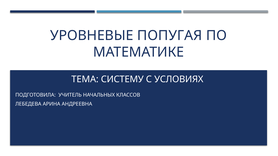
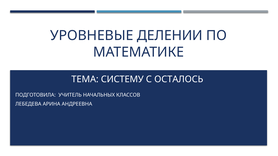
ПОПУГАЯ: ПОПУГАЯ -> ДЕЛЕНИИ (170, 36)
УСЛОВИЯХ: УСЛОВИЯХ -> ОСТАЛОСЬ (179, 79)
